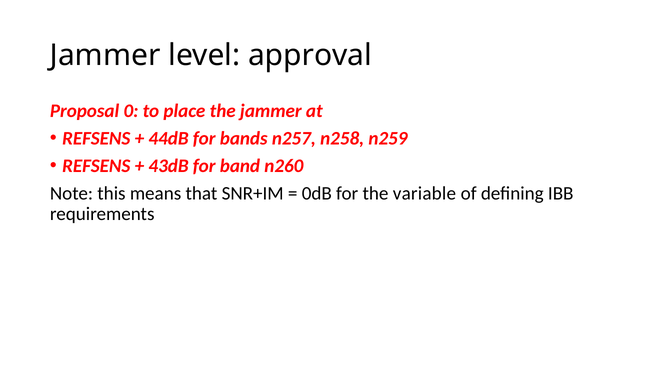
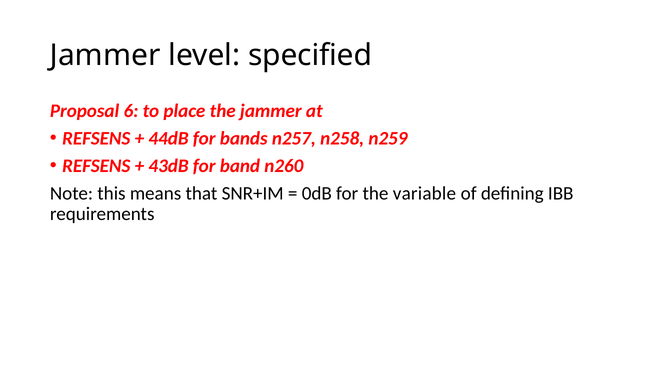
approval: approval -> specified (310, 55)
0: 0 -> 6 (131, 111)
